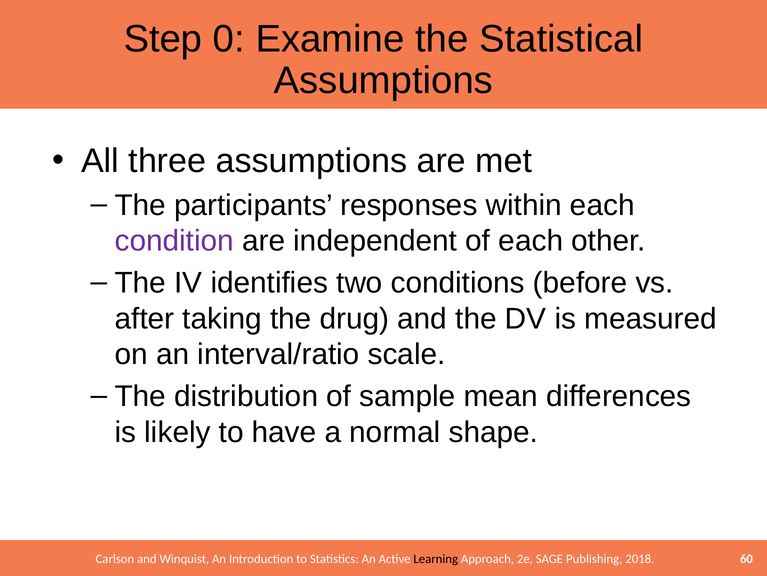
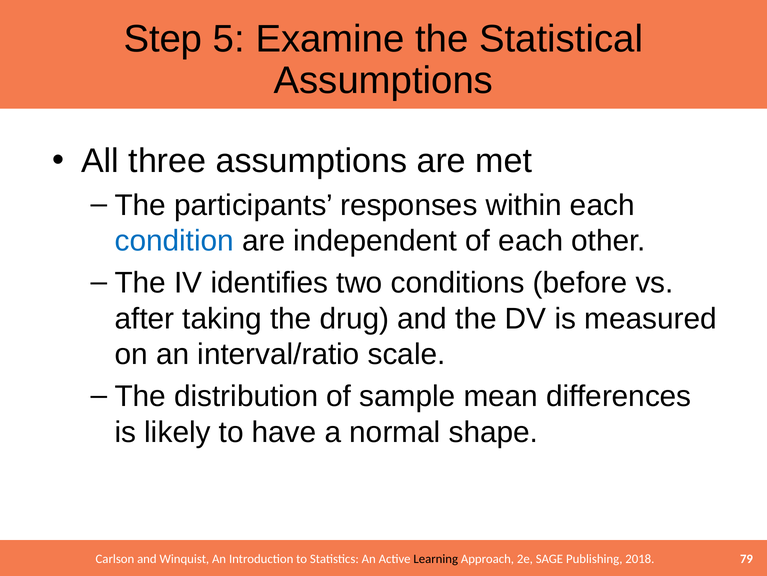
0: 0 -> 5 (229, 39)
condition colour: purple -> blue (174, 241)
60: 60 -> 79 (746, 558)
